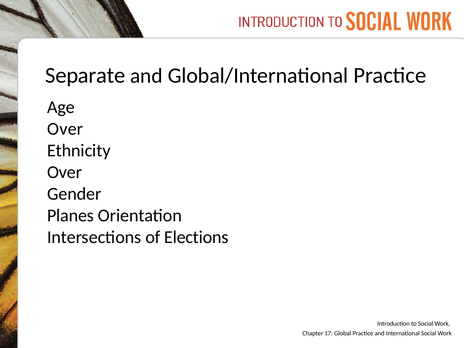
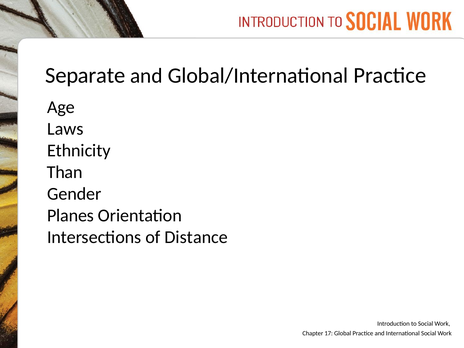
Over: Over -> Laws (65, 129)
Over: Over -> Than (65, 172)
Elections: Elections -> Distance (196, 237)
